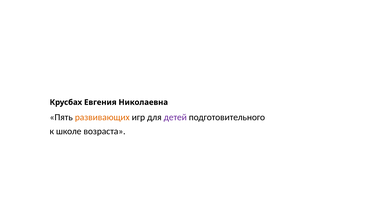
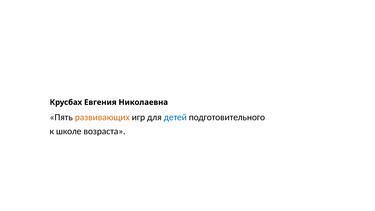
детей colour: purple -> blue (175, 117)
